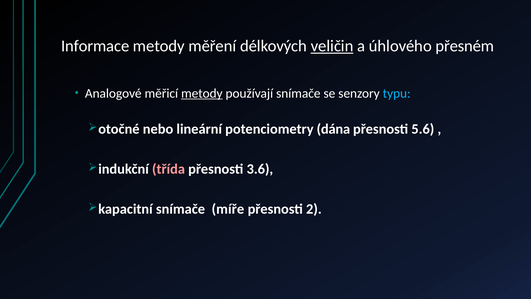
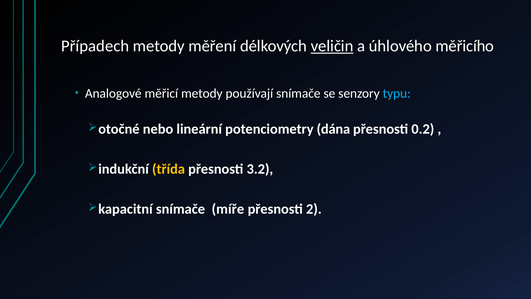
Informace: Informace -> Případech (95, 46)
přesném: přesném -> měřicího (465, 46)
metody underline: present -> none (202, 93)
5.6: 5.6 -> 0.2 (423, 129)
třída colour: pink -> yellow (169, 169)
3.6: 3.6 -> 3.2 (260, 169)
